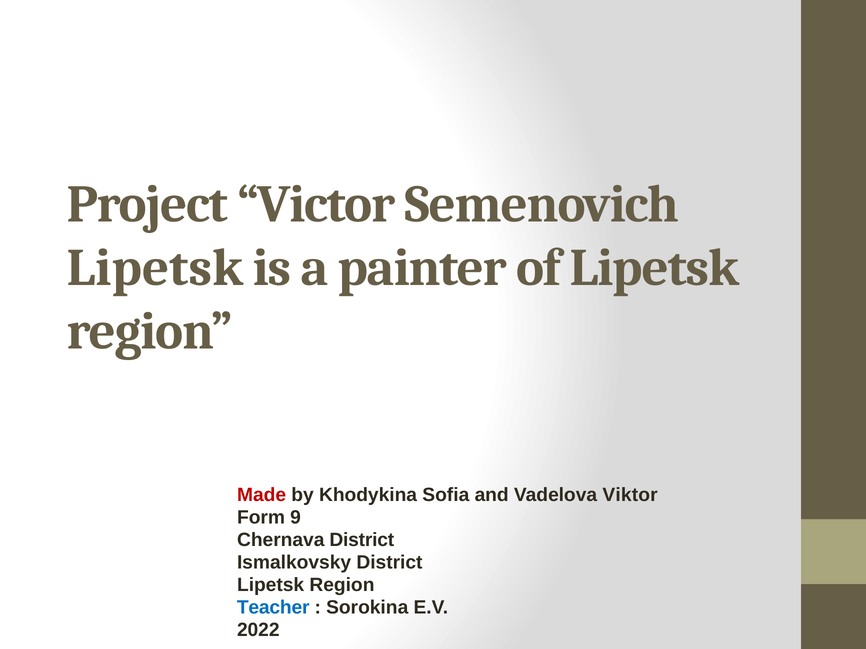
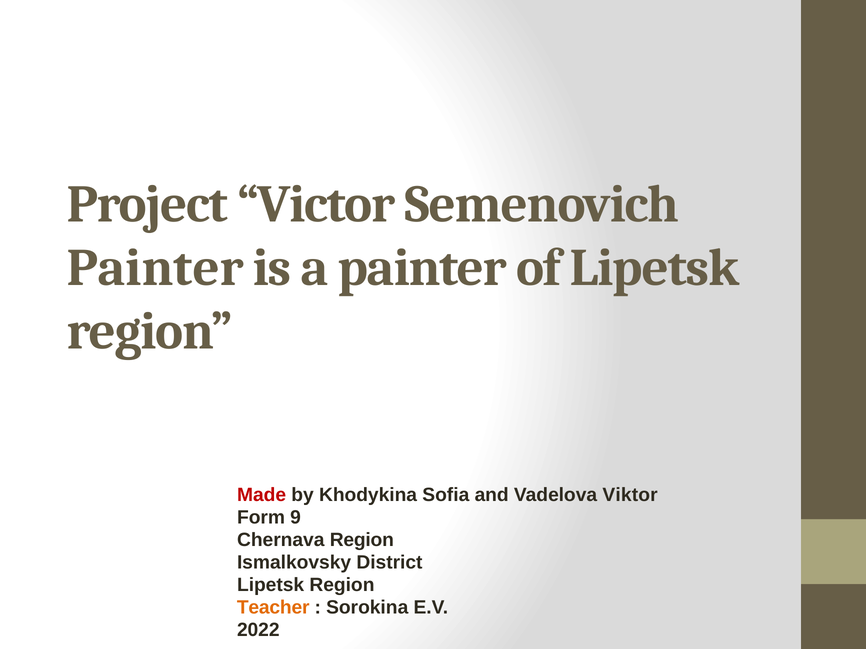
Lipetsk: Lipetsk -> Painter (155, 268)
Chernava District: District -> Region (362, 540)
Teacher colour: blue -> orange (273, 608)
